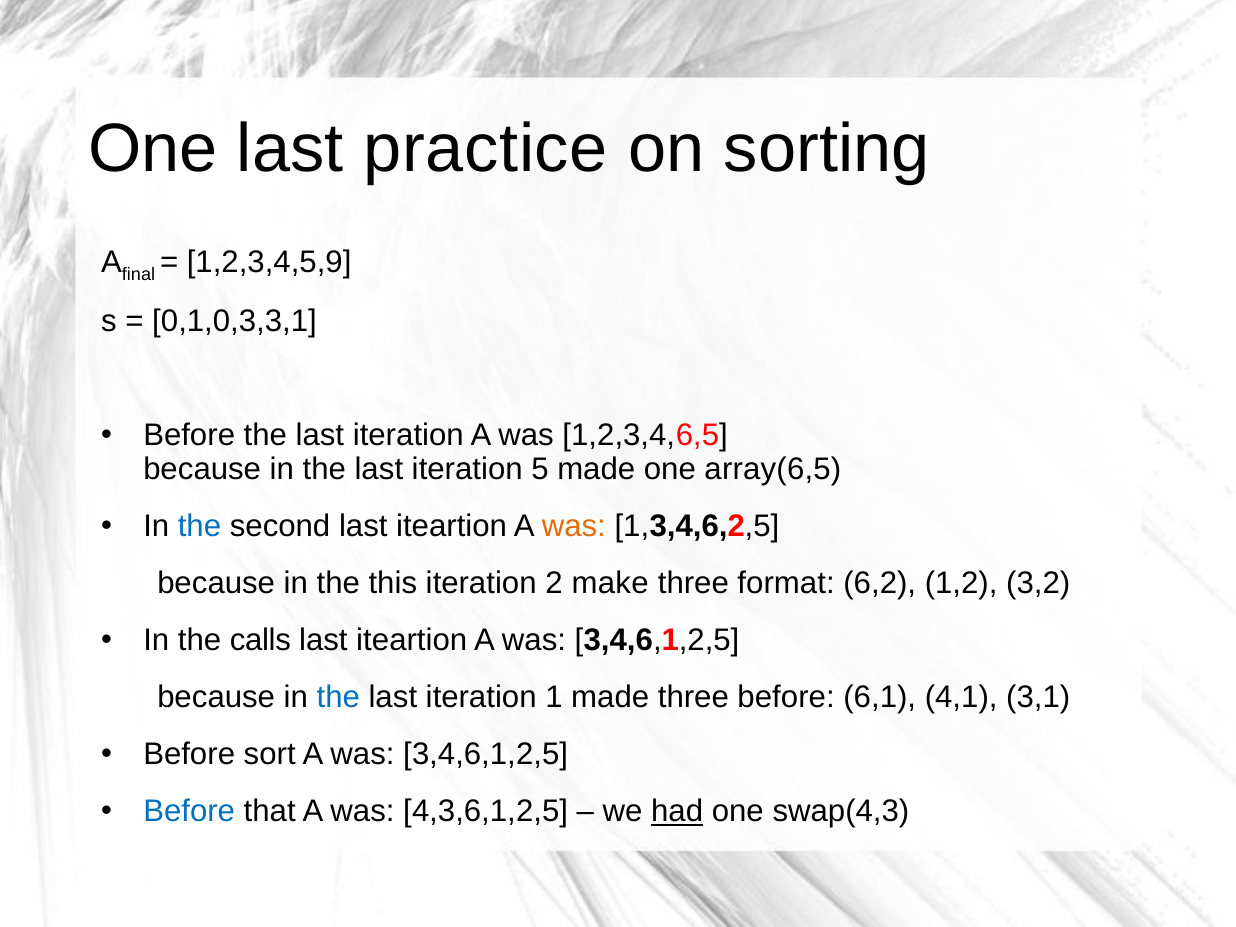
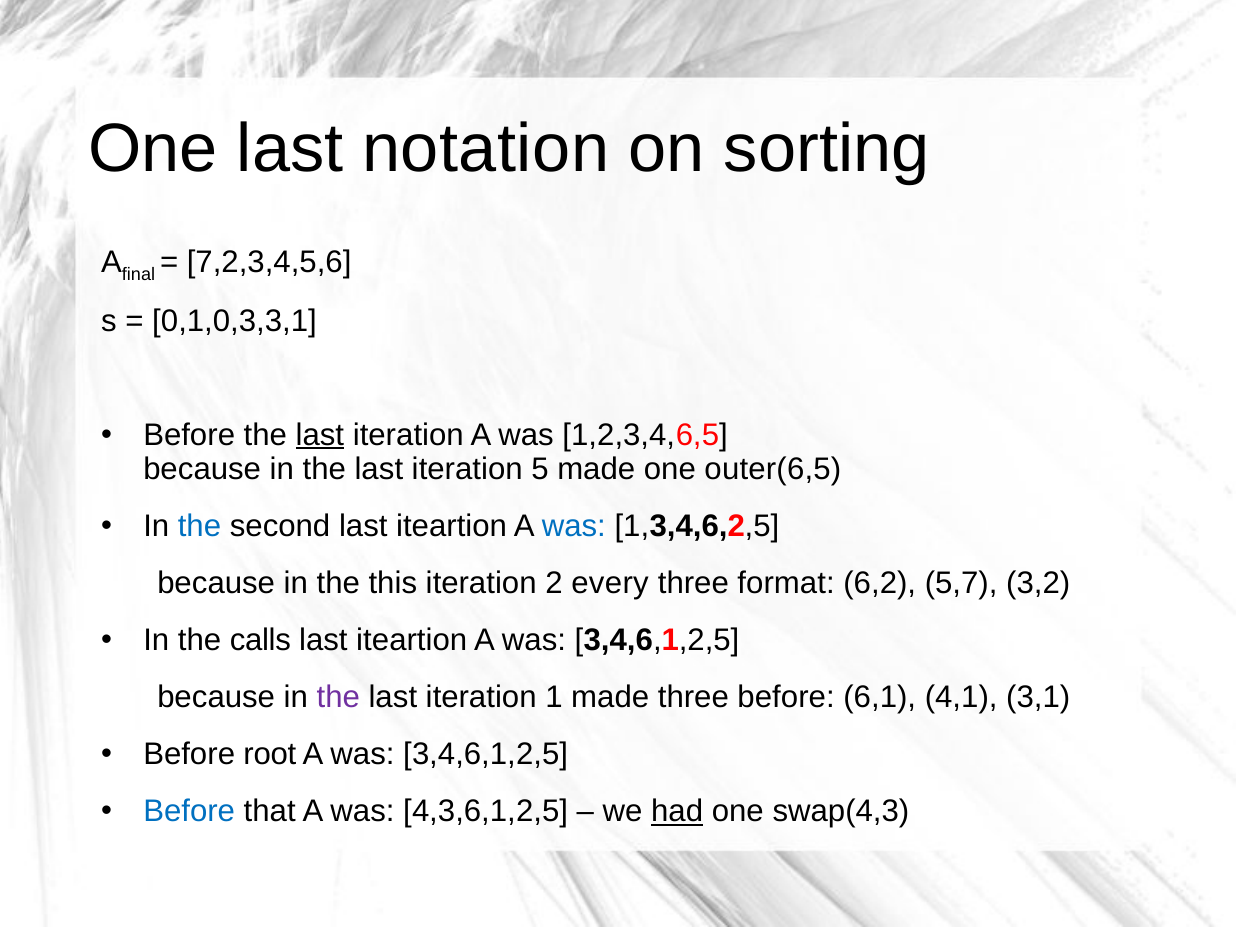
practice: practice -> notation (486, 149)
1,2,3,4,5,9: 1,2,3,4,5,9 -> 7,2,3,4,5,6 (269, 262)
last underline: none -> present (320, 435)
array(6,5: array(6,5 -> outer(6,5 (773, 470)
was colour: orange -> blue (574, 527)
make: make -> every (610, 584)
1,2: 1,2 -> 5,7 (961, 584)
the colour: blue -> purple (338, 698)
sort: sort -> root (270, 755)
